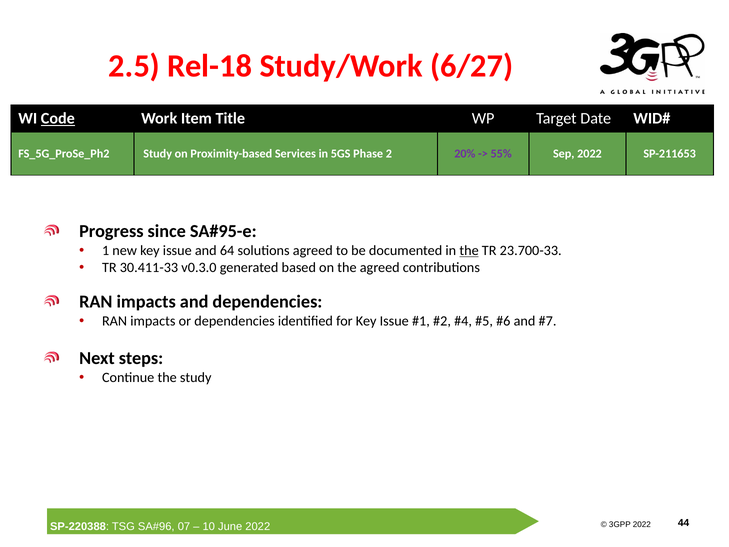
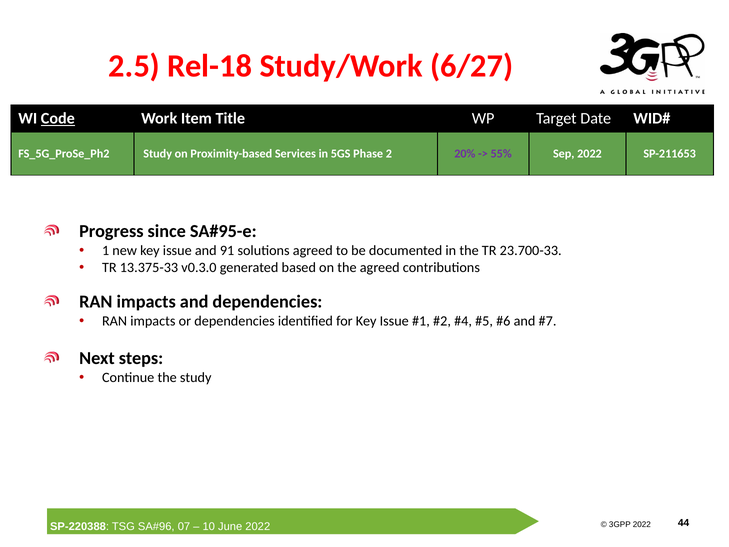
64: 64 -> 91 (227, 250)
the underline: present -> none (469, 250)
30.411-33: 30.411-33 -> 13.375-33 (149, 267)
